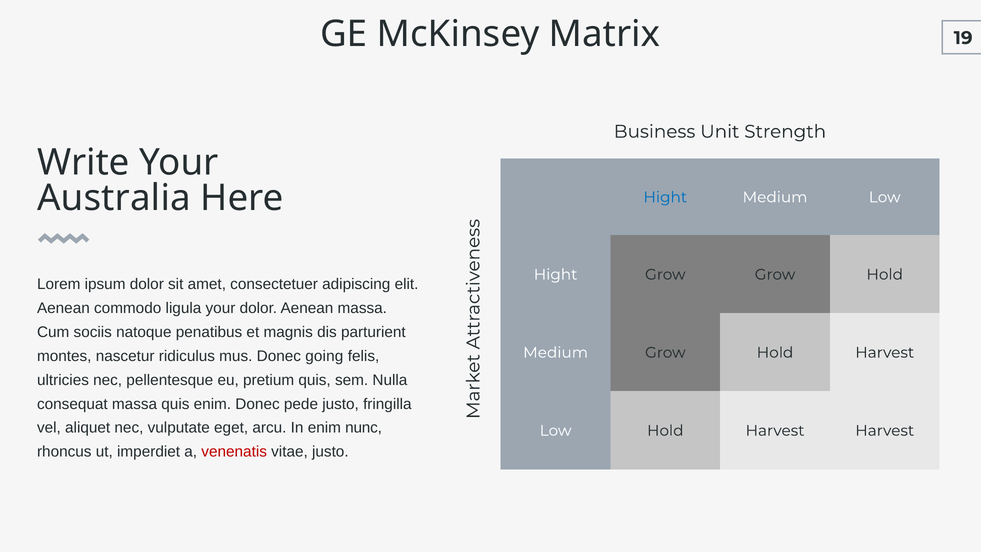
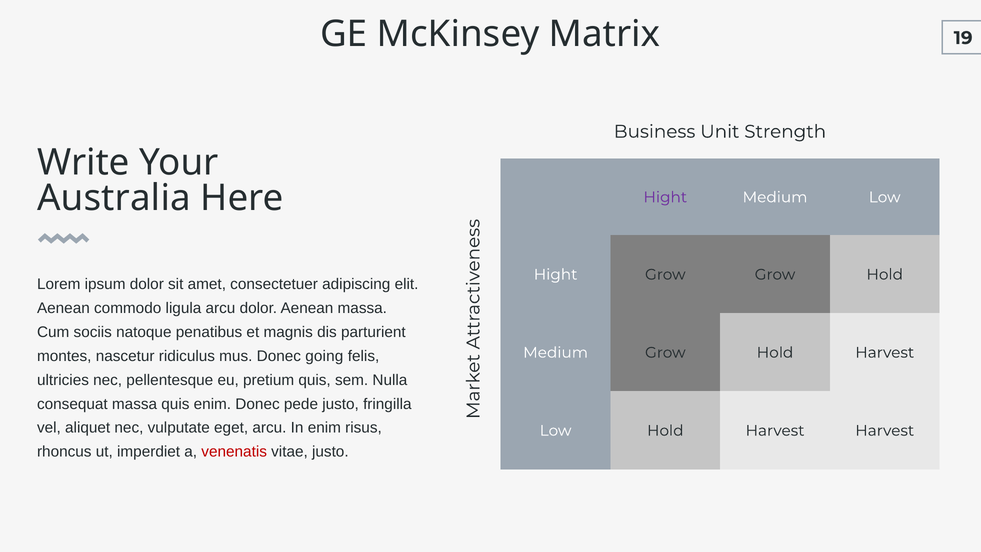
Hight colour: blue -> purple (665, 197)
ligula your: your -> arcu (220, 308)
nunc: nunc -> risus (363, 428)
